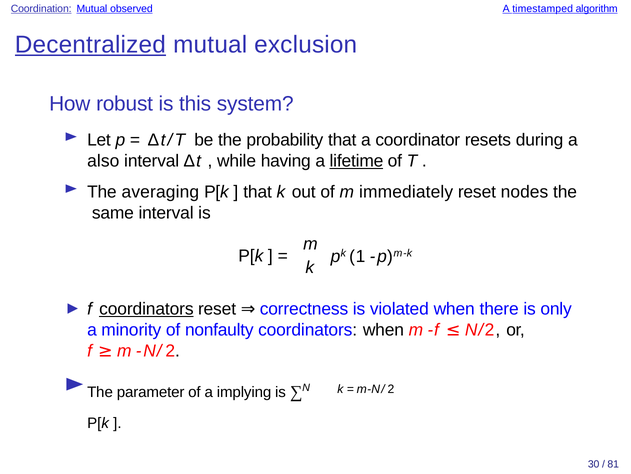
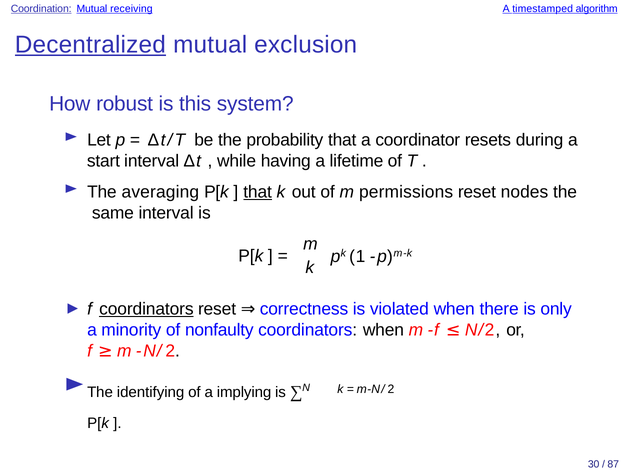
observed: observed -> receiving (131, 9)
also: also -> start (103, 161)
lifetime underline: present -> none (356, 161)
that underline: none -> present (258, 192)
immediately: immediately -> permissions (406, 192)
parameter: parameter -> identifying (151, 392)
81: 81 -> 87 (613, 464)
